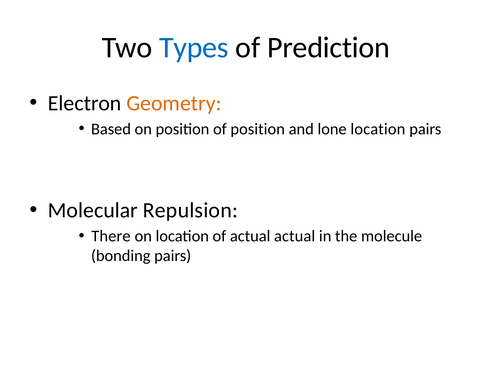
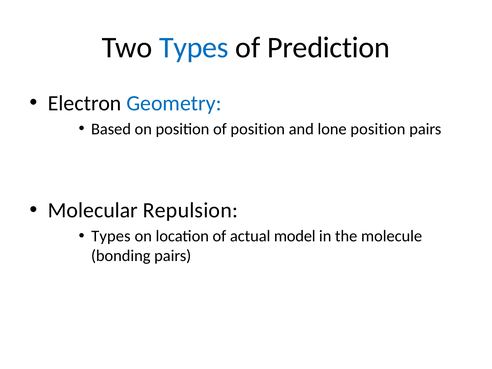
Geometry colour: orange -> blue (174, 103)
lone location: location -> position (378, 129)
There: There -> Types (111, 236)
actual actual: actual -> model (295, 236)
